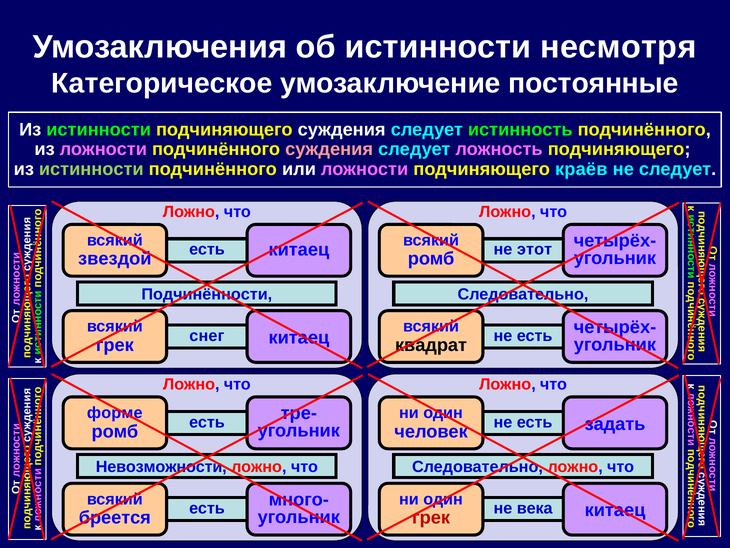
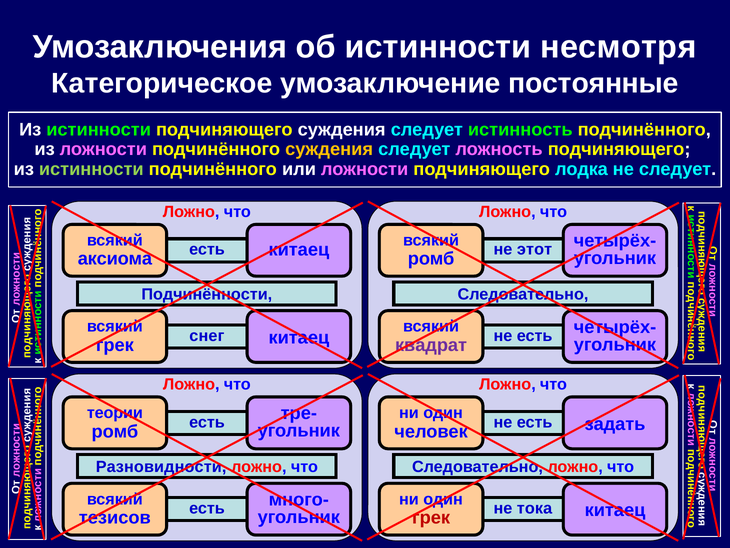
суждения colour: pink -> yellow (329, 149)
краёв: краёв -> лодка (581, 169)
звездой: звездой -> аксиома (115, 259)
квадрат colour: black -> purple (431, 345)
форме: форме -> теории (115, 412)
Невозможности: Невозможности -> Разновидности (161, 466)
века: века -> тока (535, 508)
бреется: бреется -> тезисов (115, 517)
